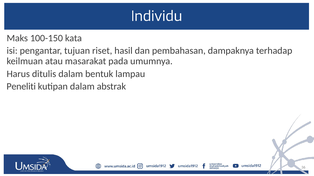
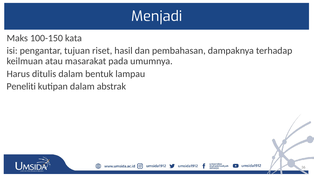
Individu: Individu -> Menjadi (157, 16)
